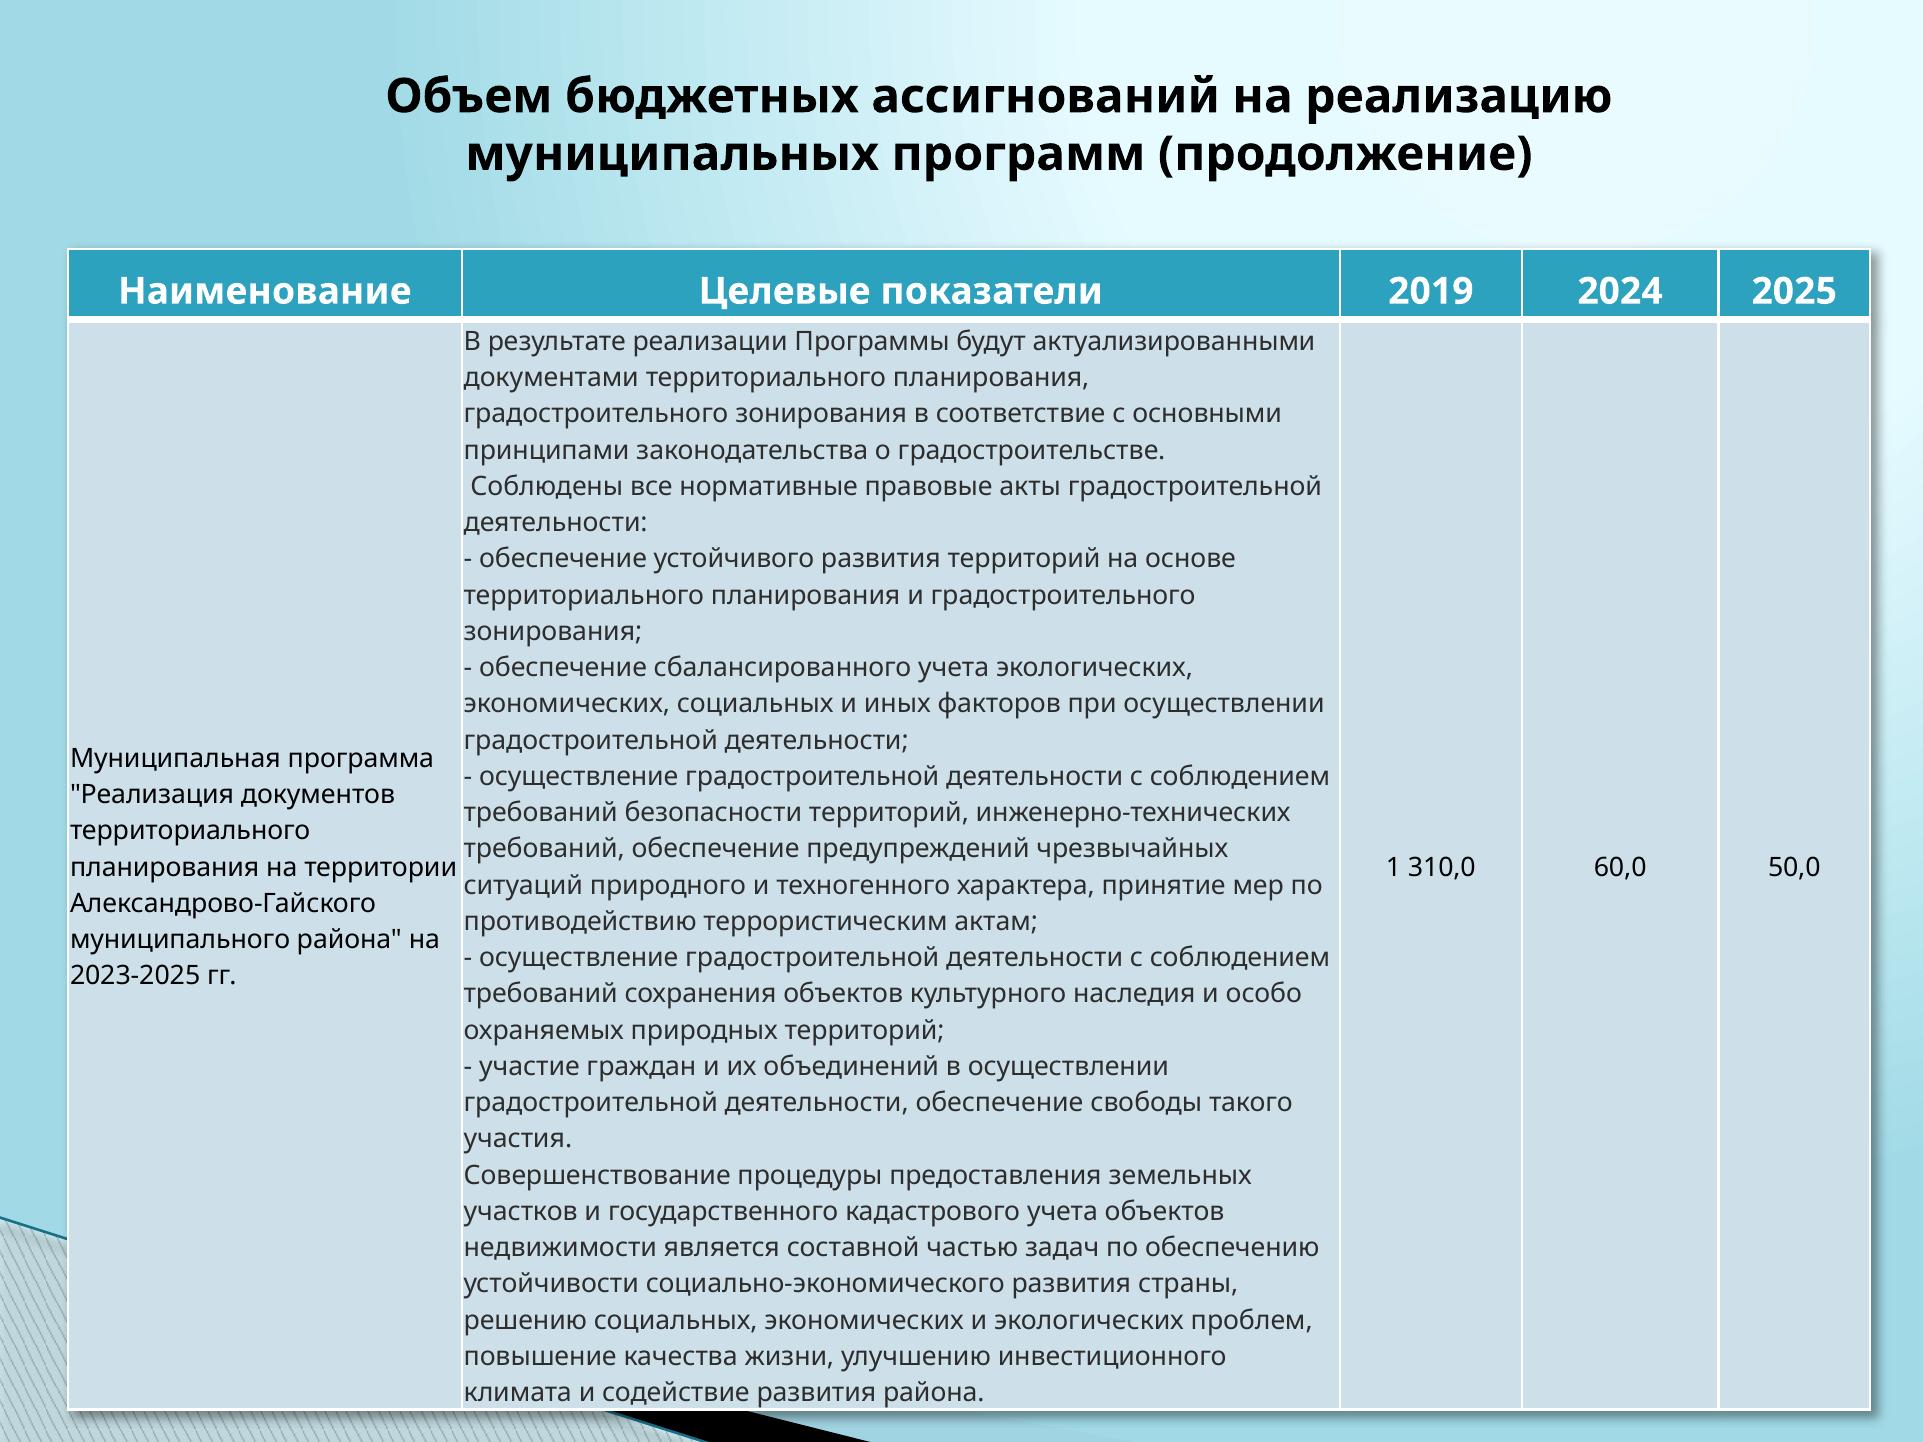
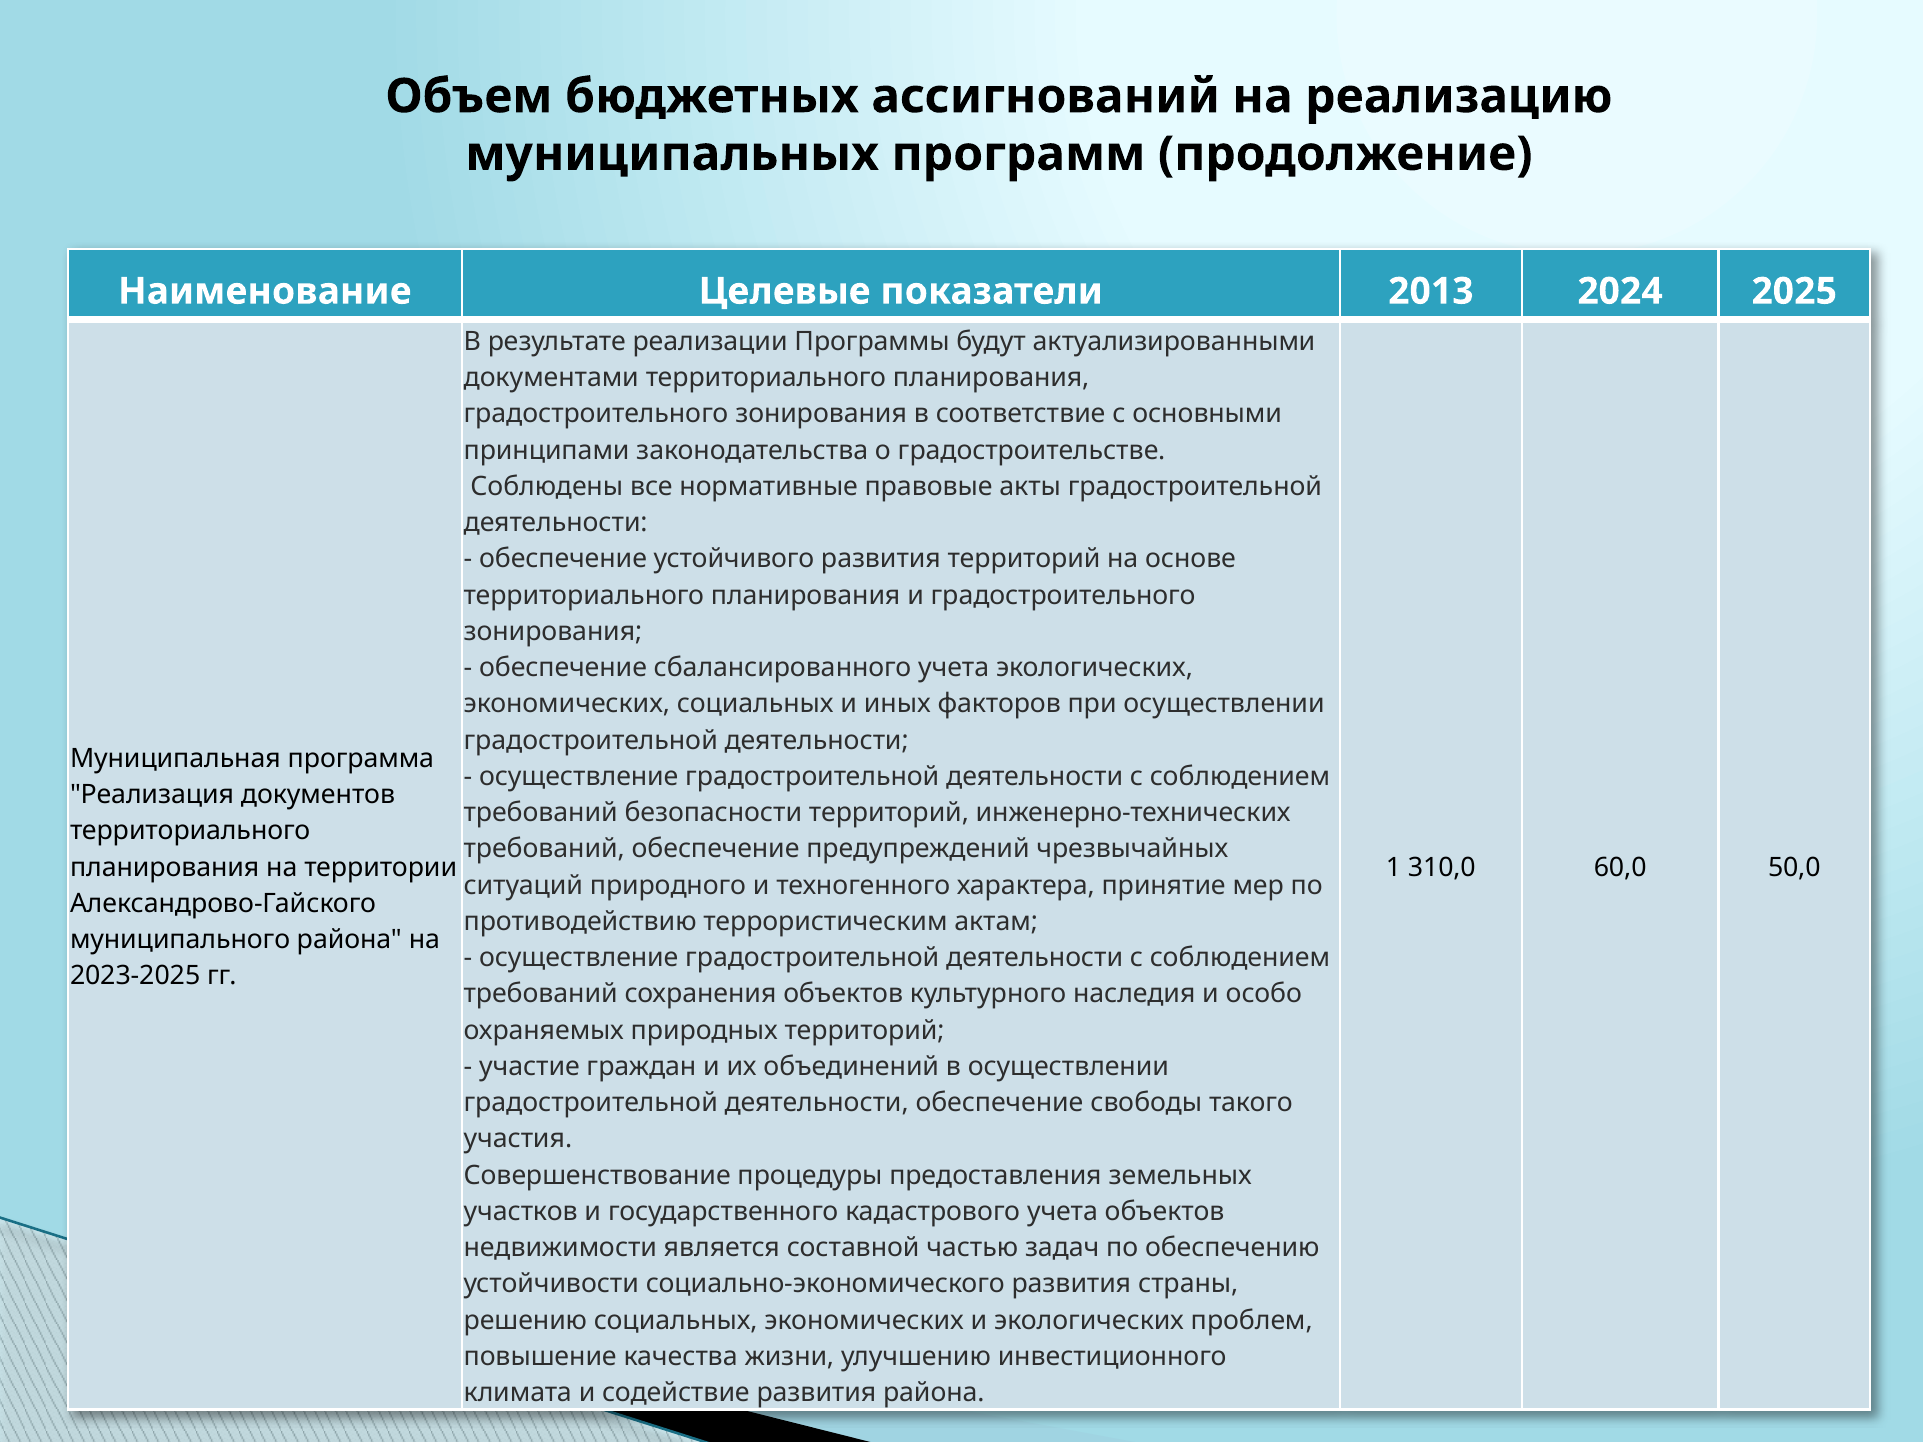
2019: 2019 -> 2013 (1431, 291)
